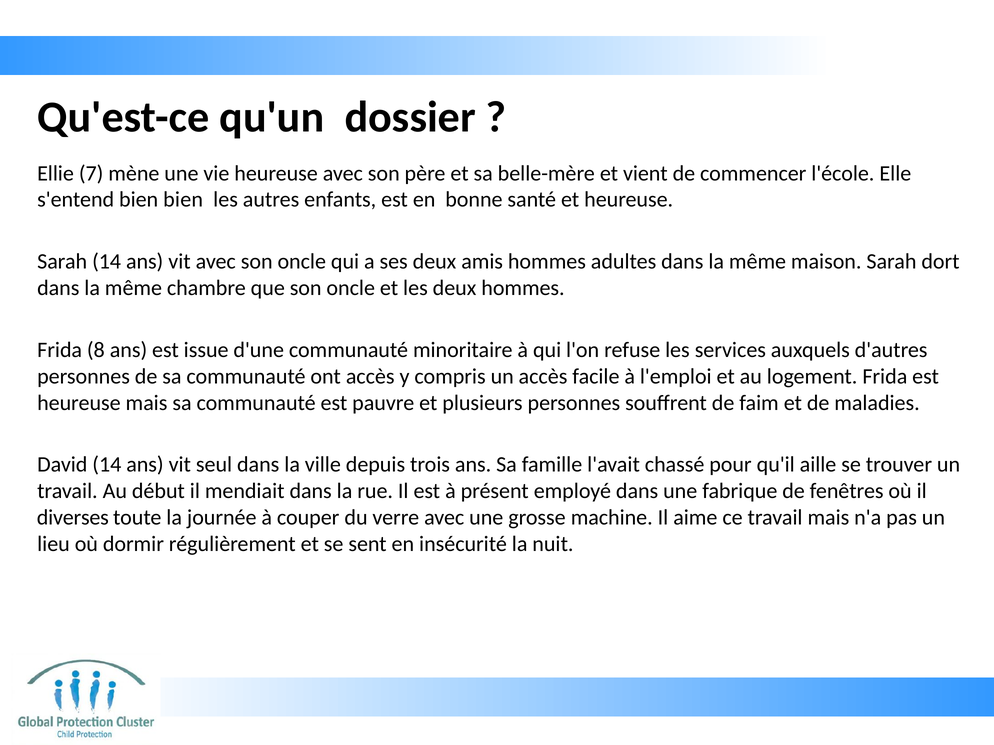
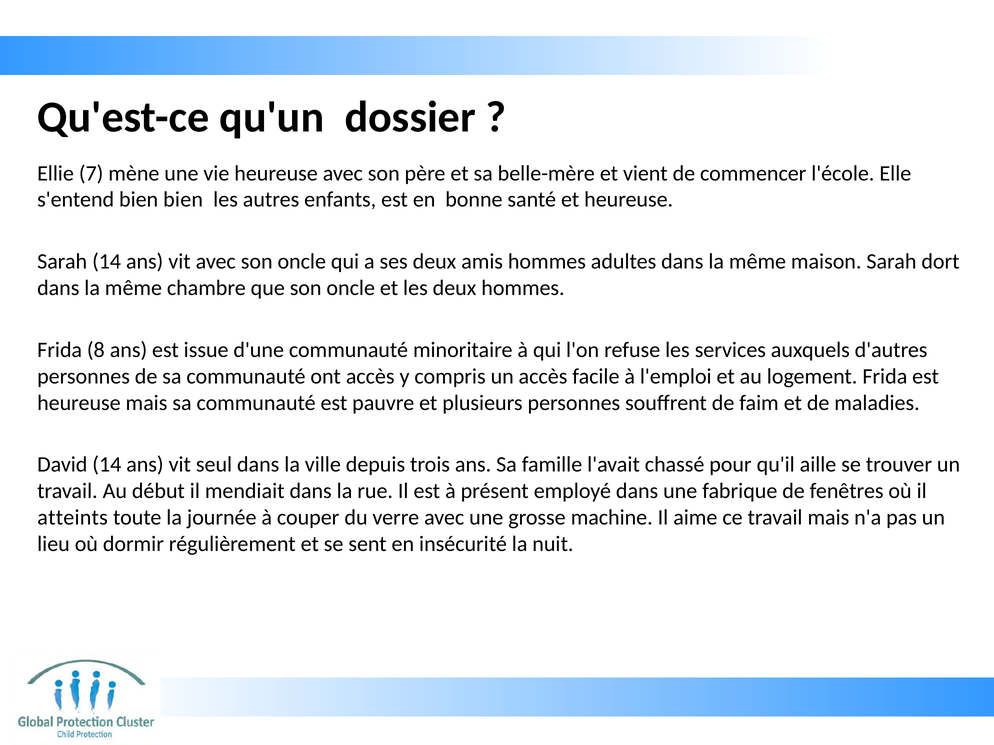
diverses: diverses -> atteints (73, 518)
